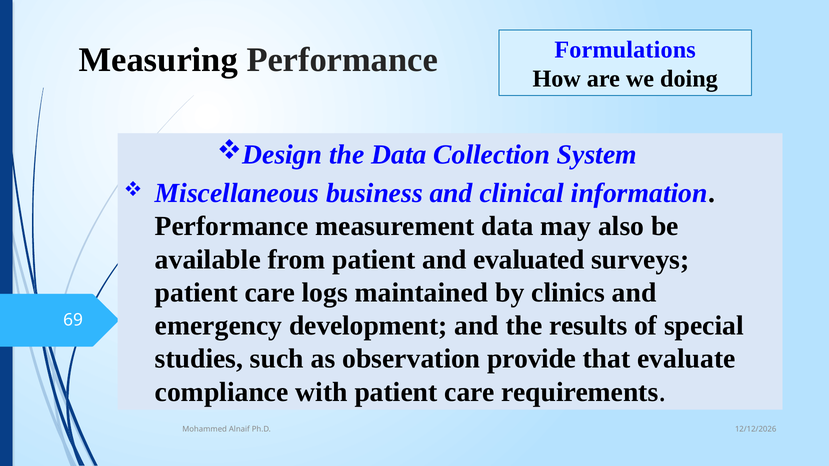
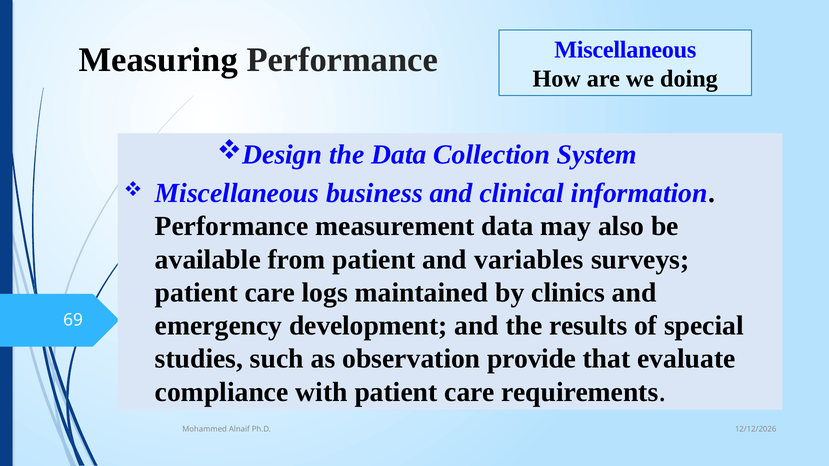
Performance Formulations: Formulations -> Miscellaneous (625, 50)
evaluated: evaluated -> variables (529, 260)
